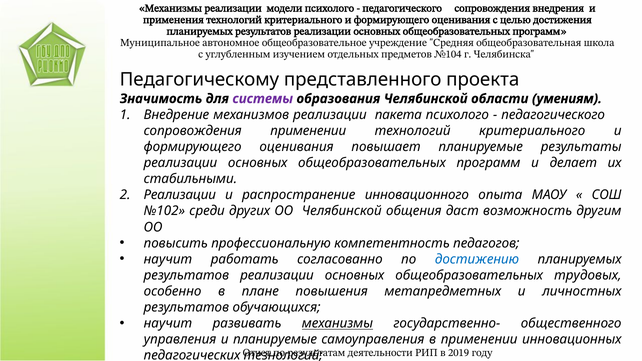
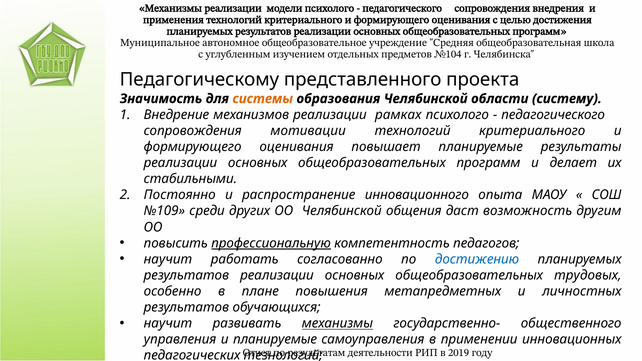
системы colour: purple -> orange (263, 99)
умениям: умениям -> систему (567, 99)
пакета: пакета -> рамках (398, 115)
сопровождения применении: применении -> мотивации (308, 131)
Реализации: Реализации -> Постоянно (180, 195)
№102: №102 -> №109 (164, 211)
профессиональную underline: none -> present (271, 243)
